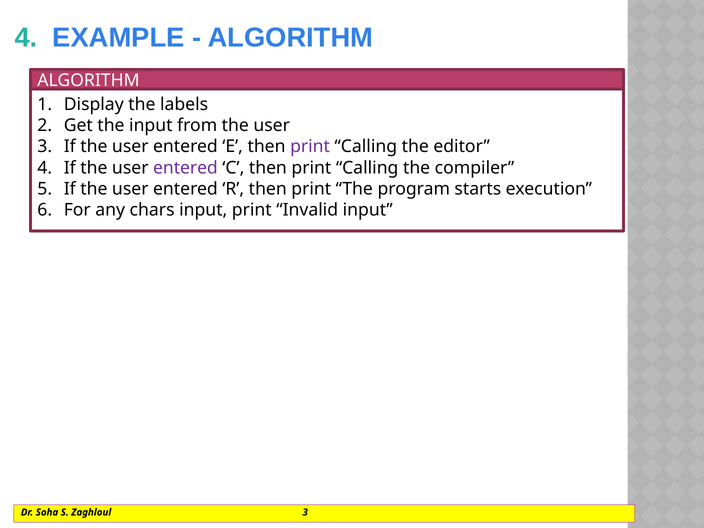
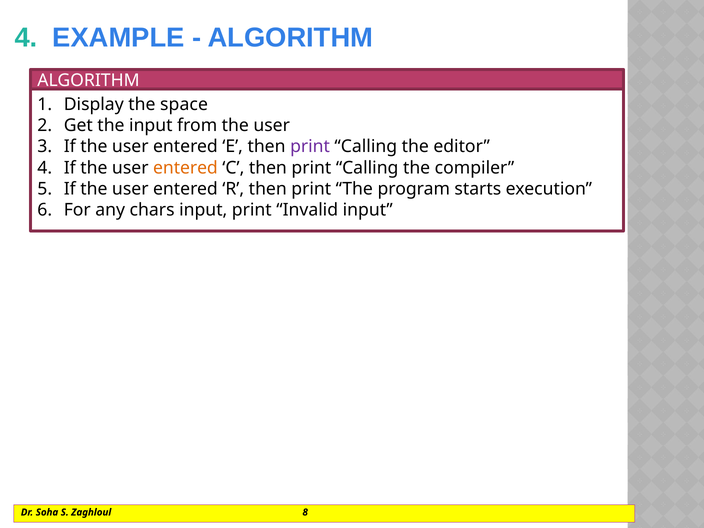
labels: labels -> space (184, 104)
entered colour: purple -> orange (185, 168)
Zaghloul 3: 3 -> 8 (305, 512)
